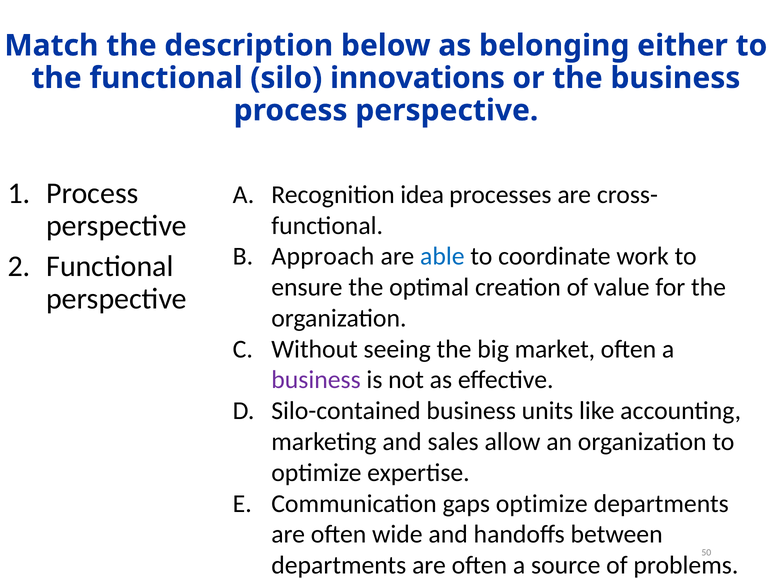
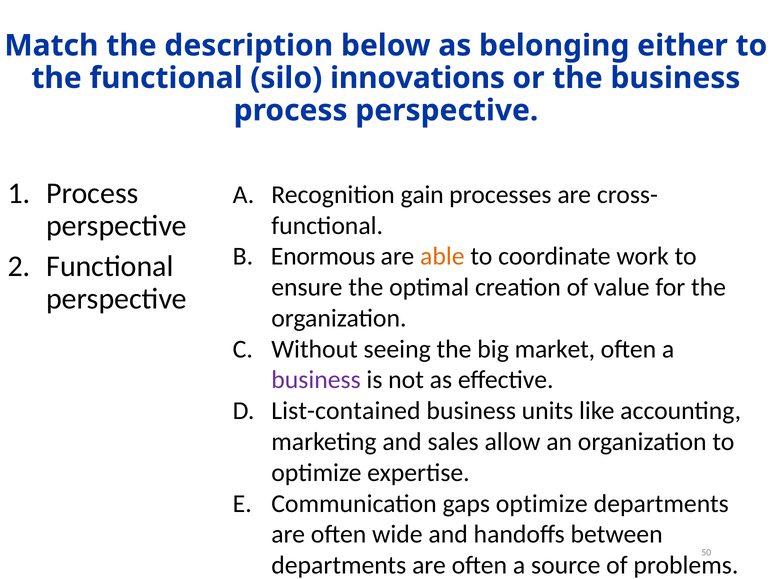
idea: idea -> gain (422, 195)
Approach: Approach -> Enormous (323, 256)
able colour: blue -> orange (442, 256)
Silo-contained: Silo-contained -> List-contained (346, 411)
